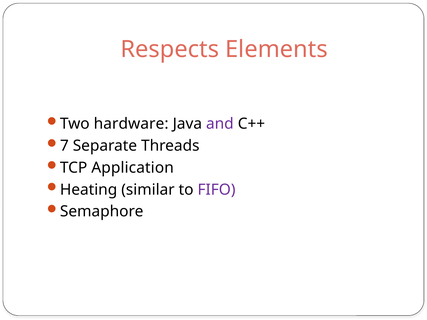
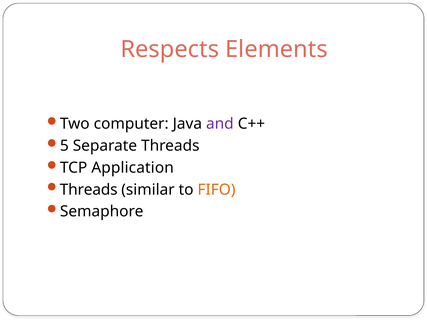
hardware: hardware -> computer (131, 124)
7: 7 -> 5 (64, 146)
Heating: Heating -> Threads (89, 190)
FIFO colour: purple -> orange (217, 190)
